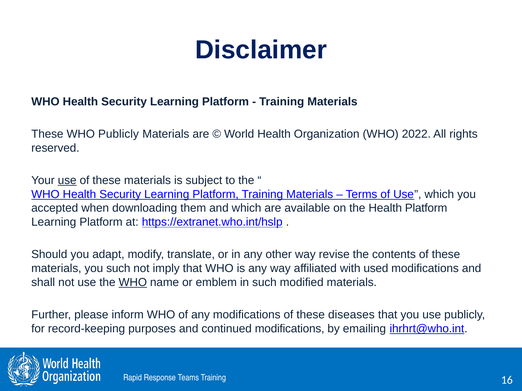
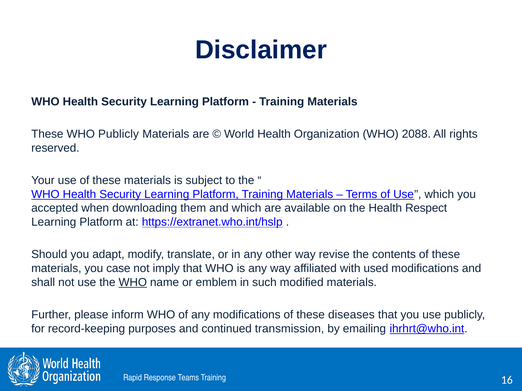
2022: 2022 -> 2088 (416, 134)
use underline: present -> none (67, 181)
Health Platform: Platform -> Respect (426, 208)
you such: such -> case (118, 269)
continued modifications: modifications -> transmission (290, 329)
